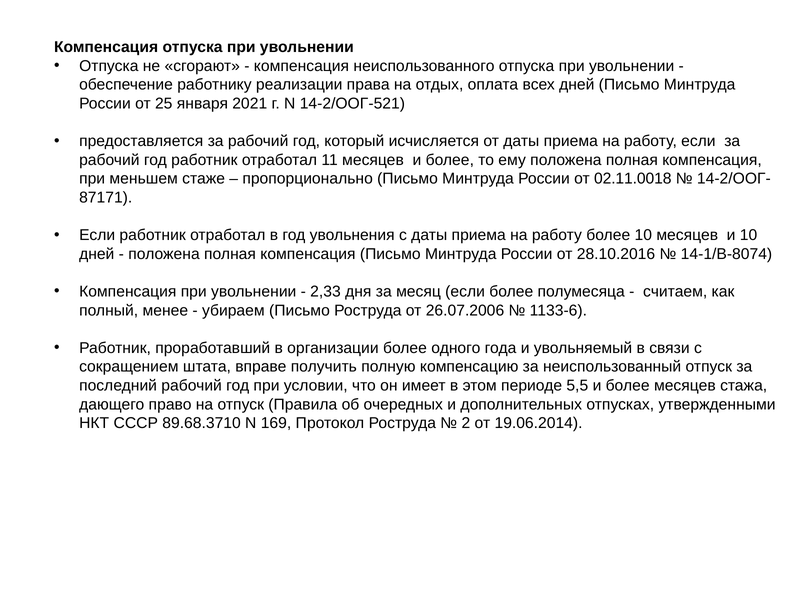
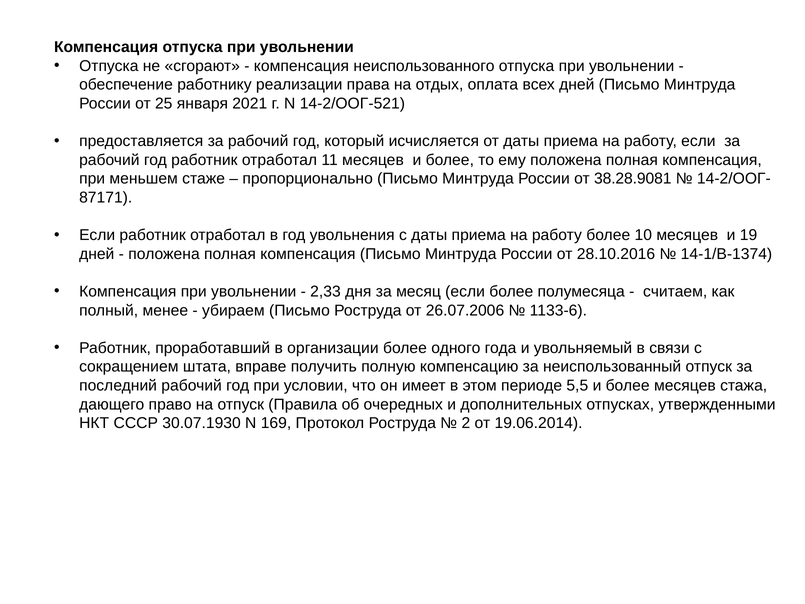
02.11.0018: 02.11.0018 -> 38.28.9081 (633, 179)
и 10: 10 -> 19 (749, 235)
14-1/В-8074: 14-1/В-8074 -> 14-1/В-1374 (726, 254)
89.68.3710: 89.68.3710 -> 30.07.1930 (202, 423)
